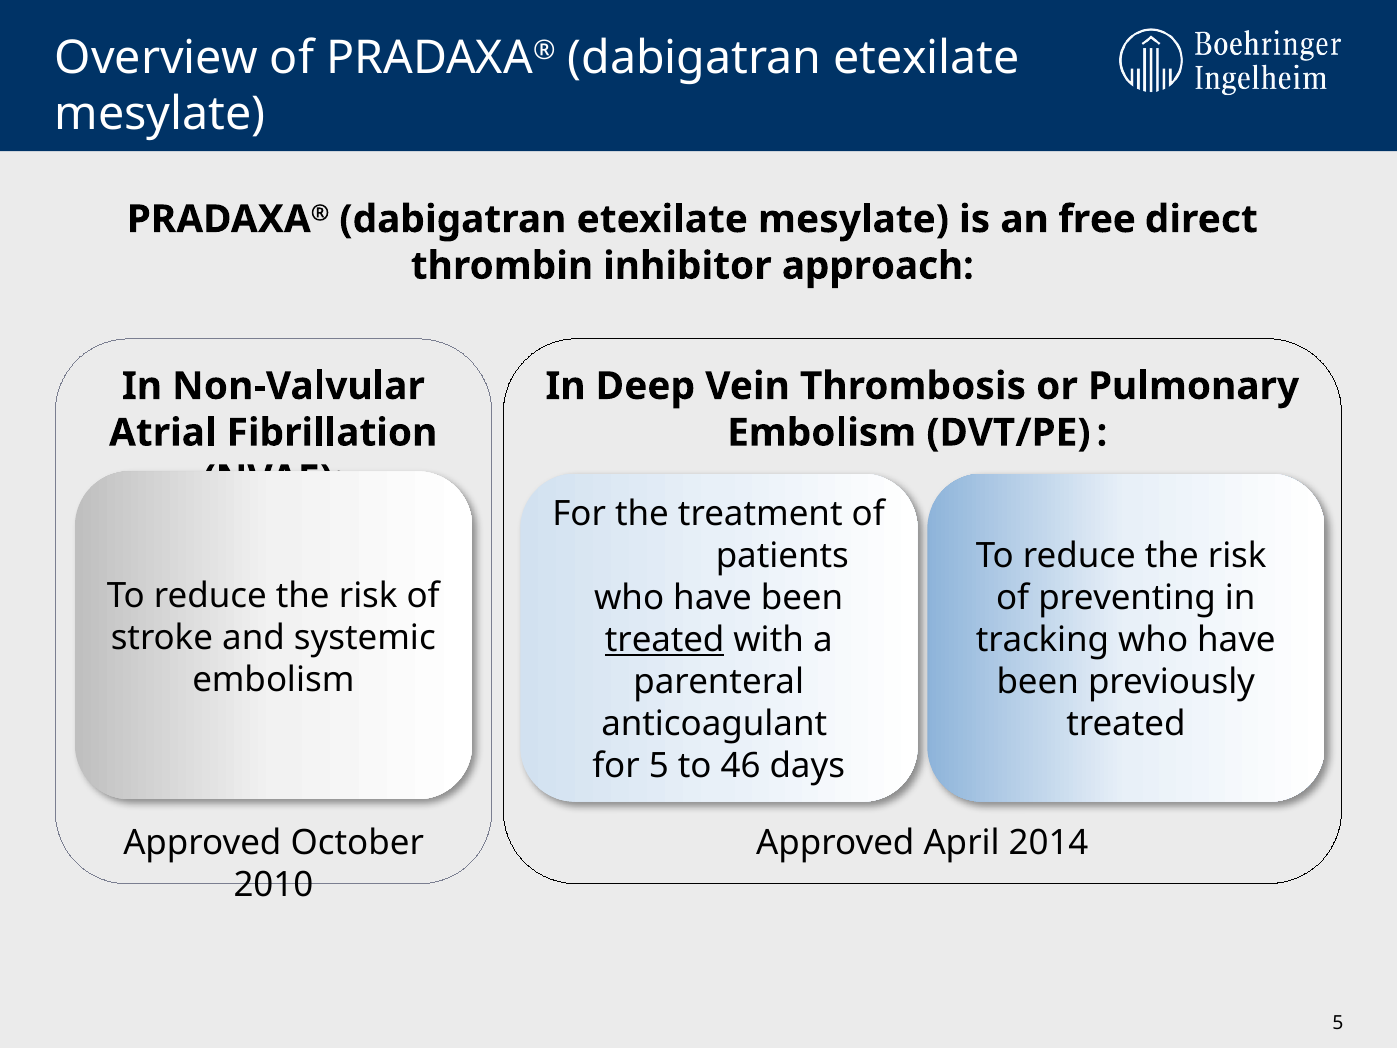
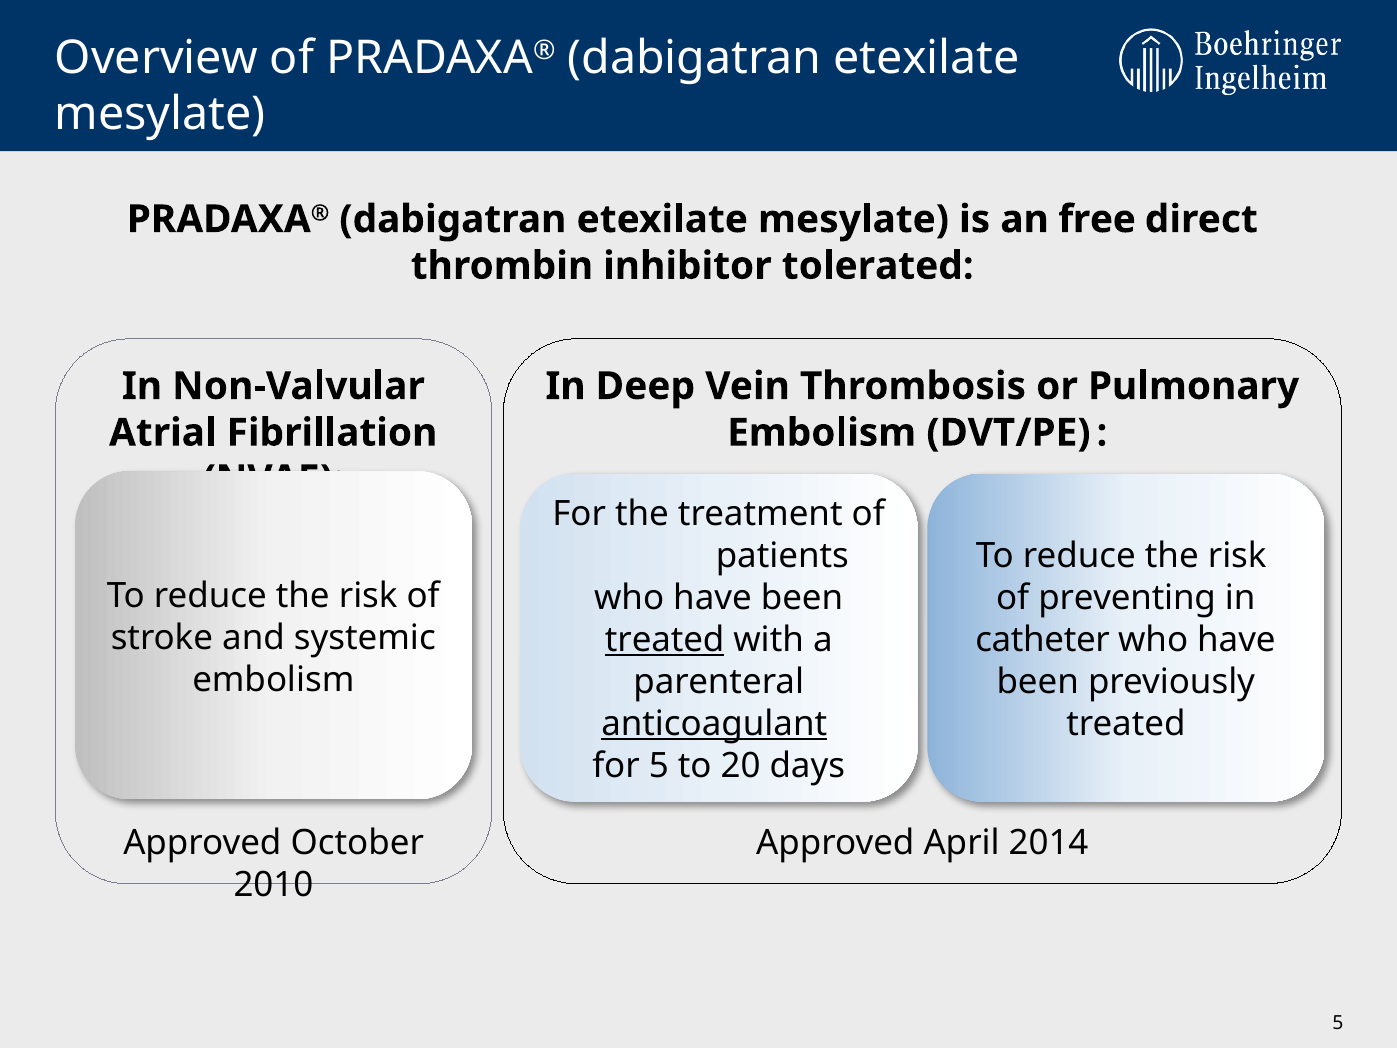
approach: approach -> tolerated (878, 266)
tracking: tracking -> catheter (1043, 640)
anticoagulant underline: none -> present (714, 724)
46: 46 -> 20 (741, 766)
